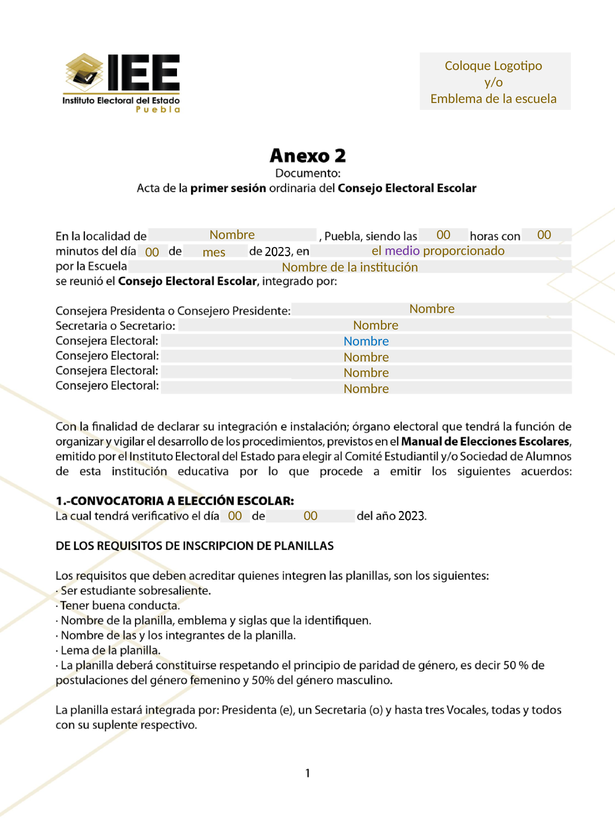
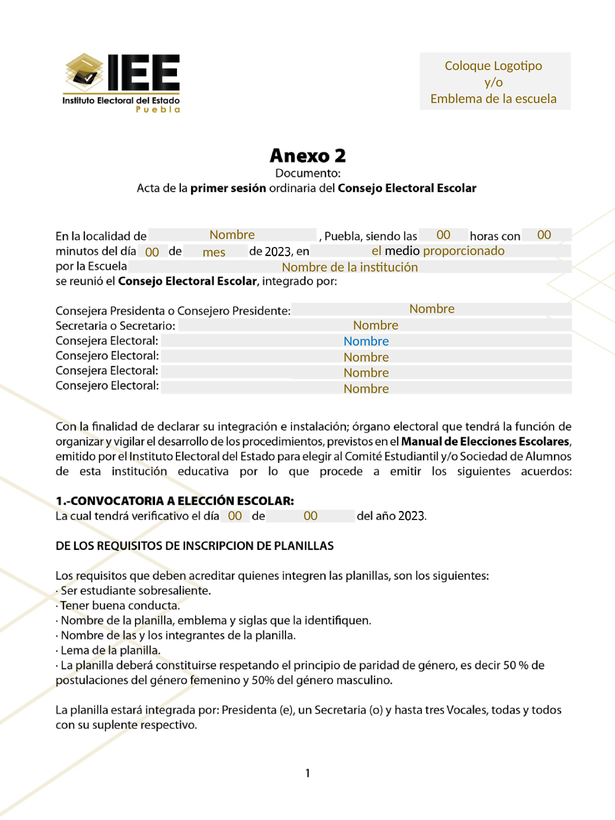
medio colour: purple -> black (402, 251)
